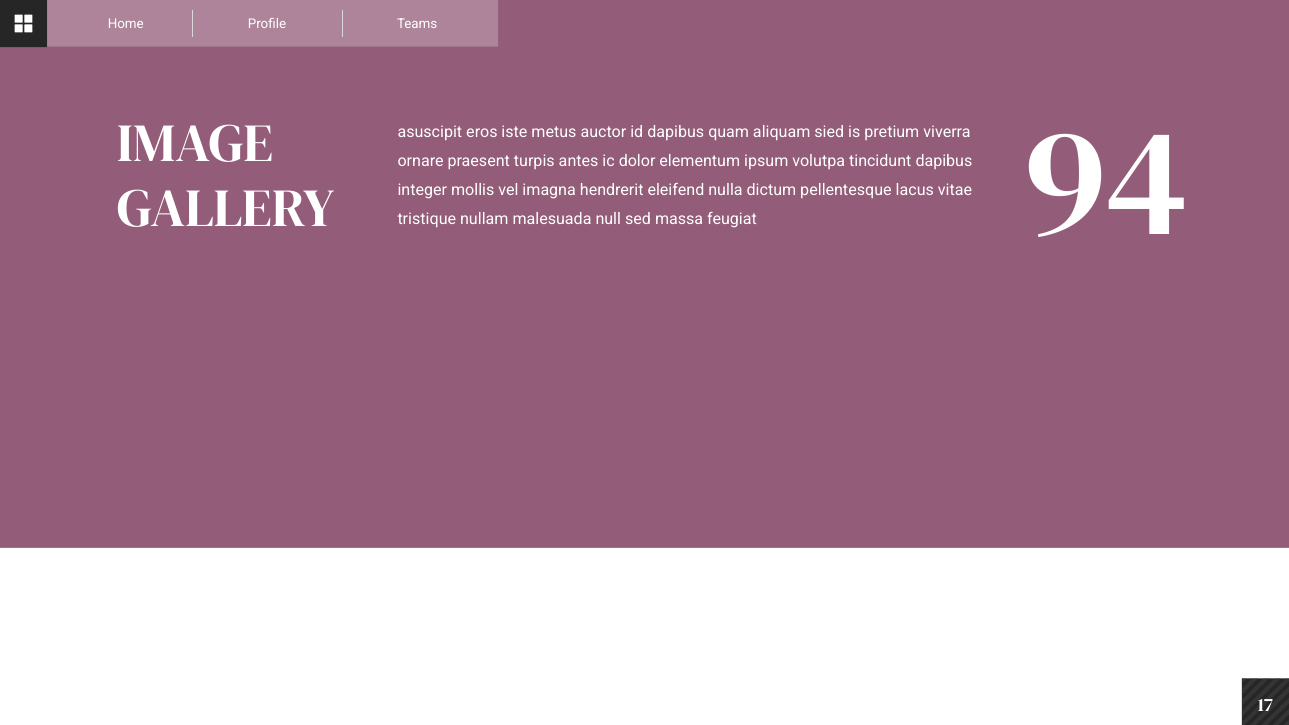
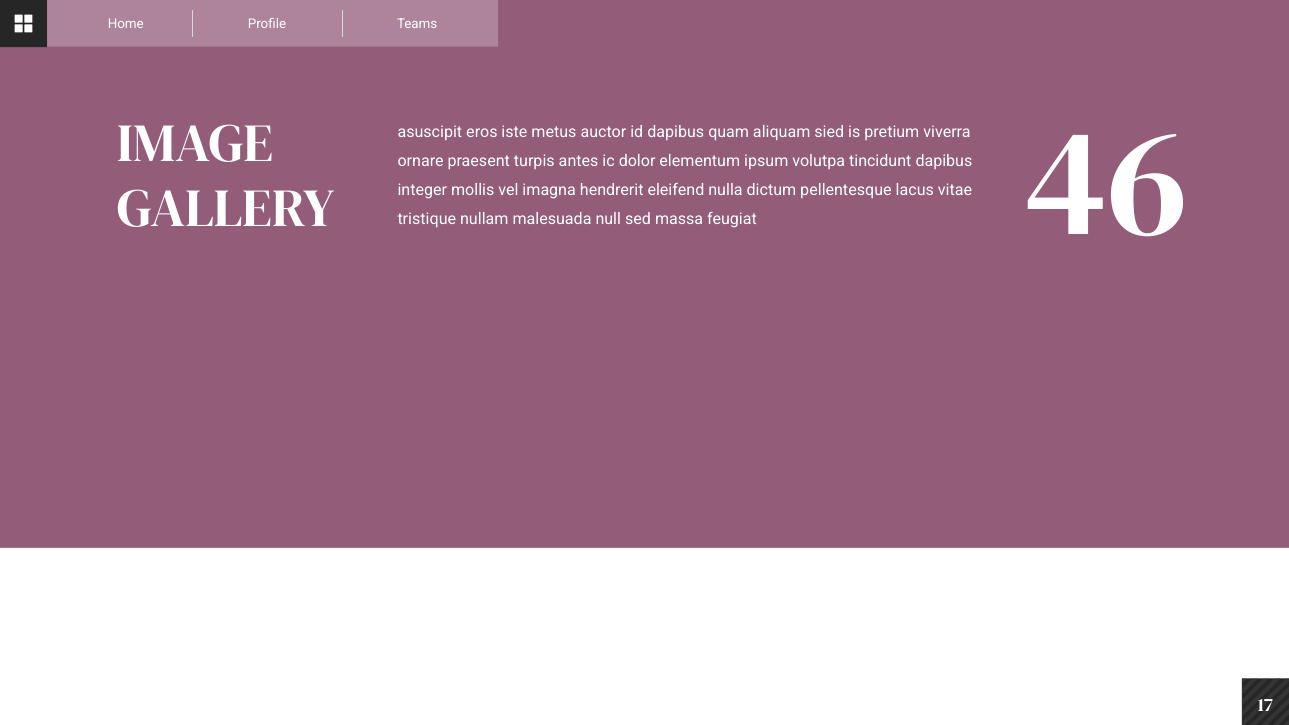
94: 94 -> 46 (1106, 183)
